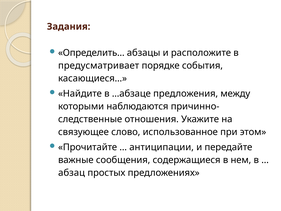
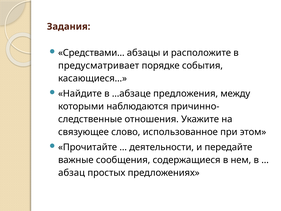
Определить…: Определить… -> Средствами… (91, 53)
антиципации: антиципации -> деятельности (162, 147)
